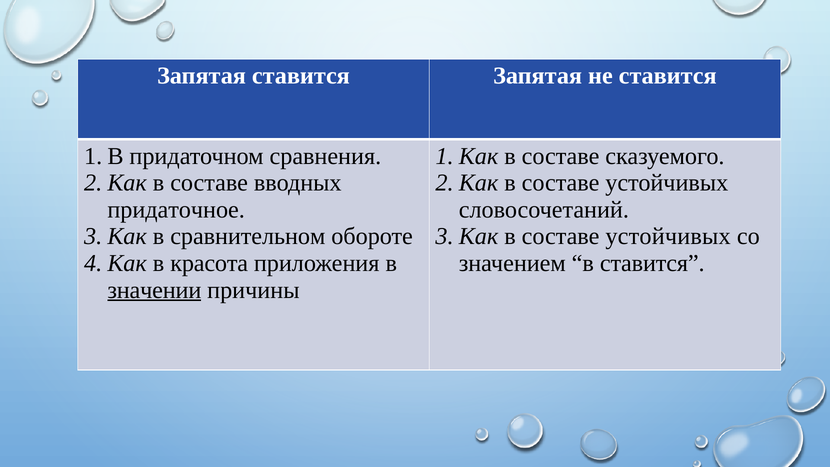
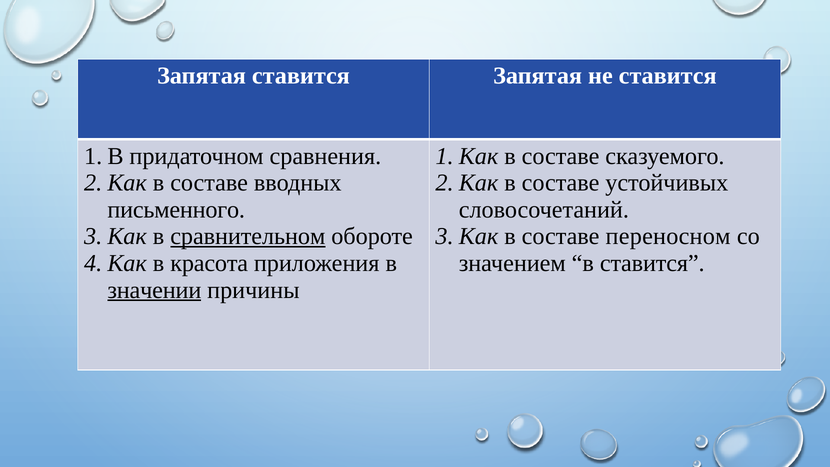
придаточное: придаточное -> письменного (176, 210)
сравнительном underline: none -> present (248, 236)
устойчивых: устойчивых -> переносном (668, 236)
